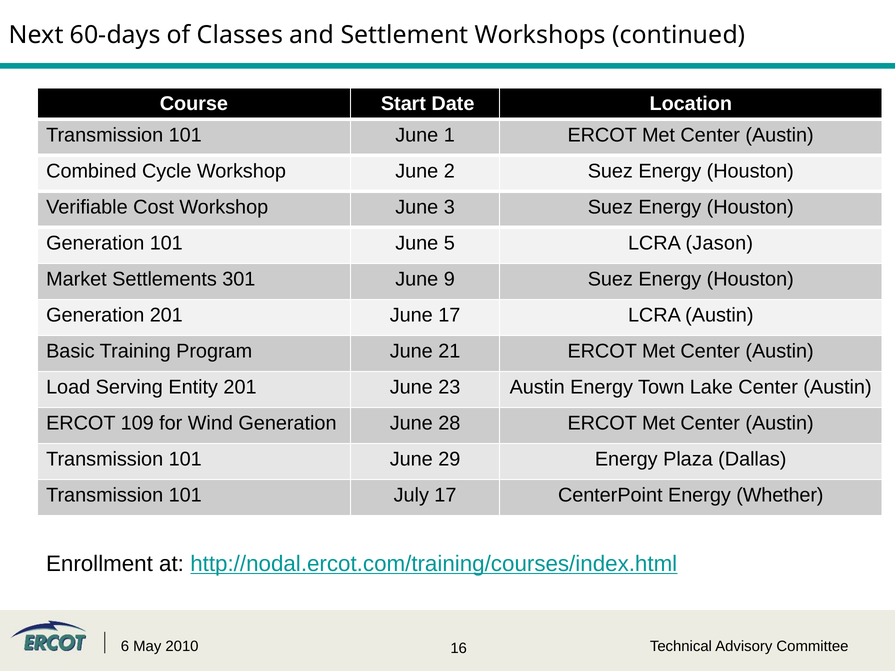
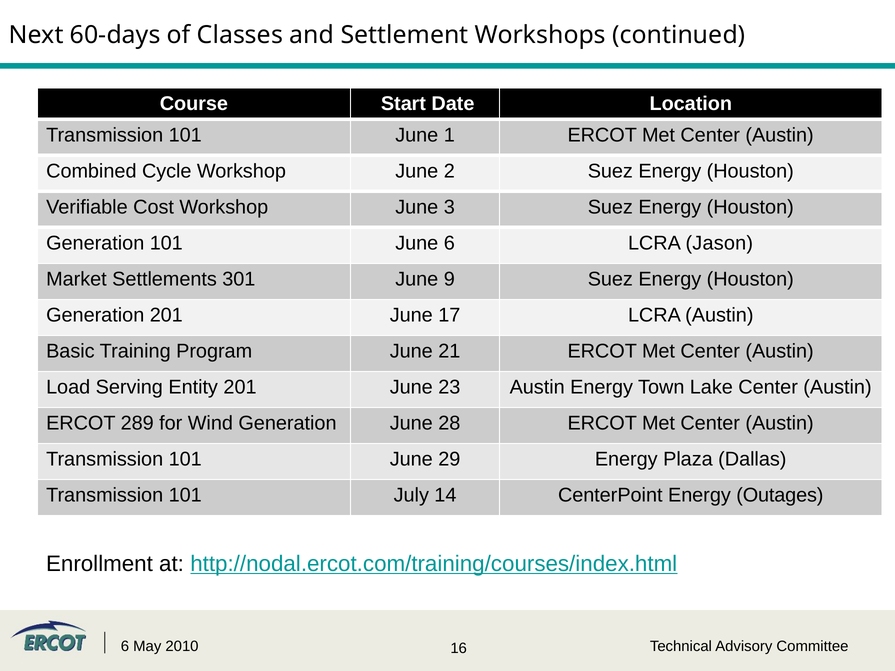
June 5: 5 -> 6 (449, 243)
109: 109 -> 289 (137, 423)
July 17: 17 -> 14 (445, 495)
Whether: Whether -> Outages (780, 495)
